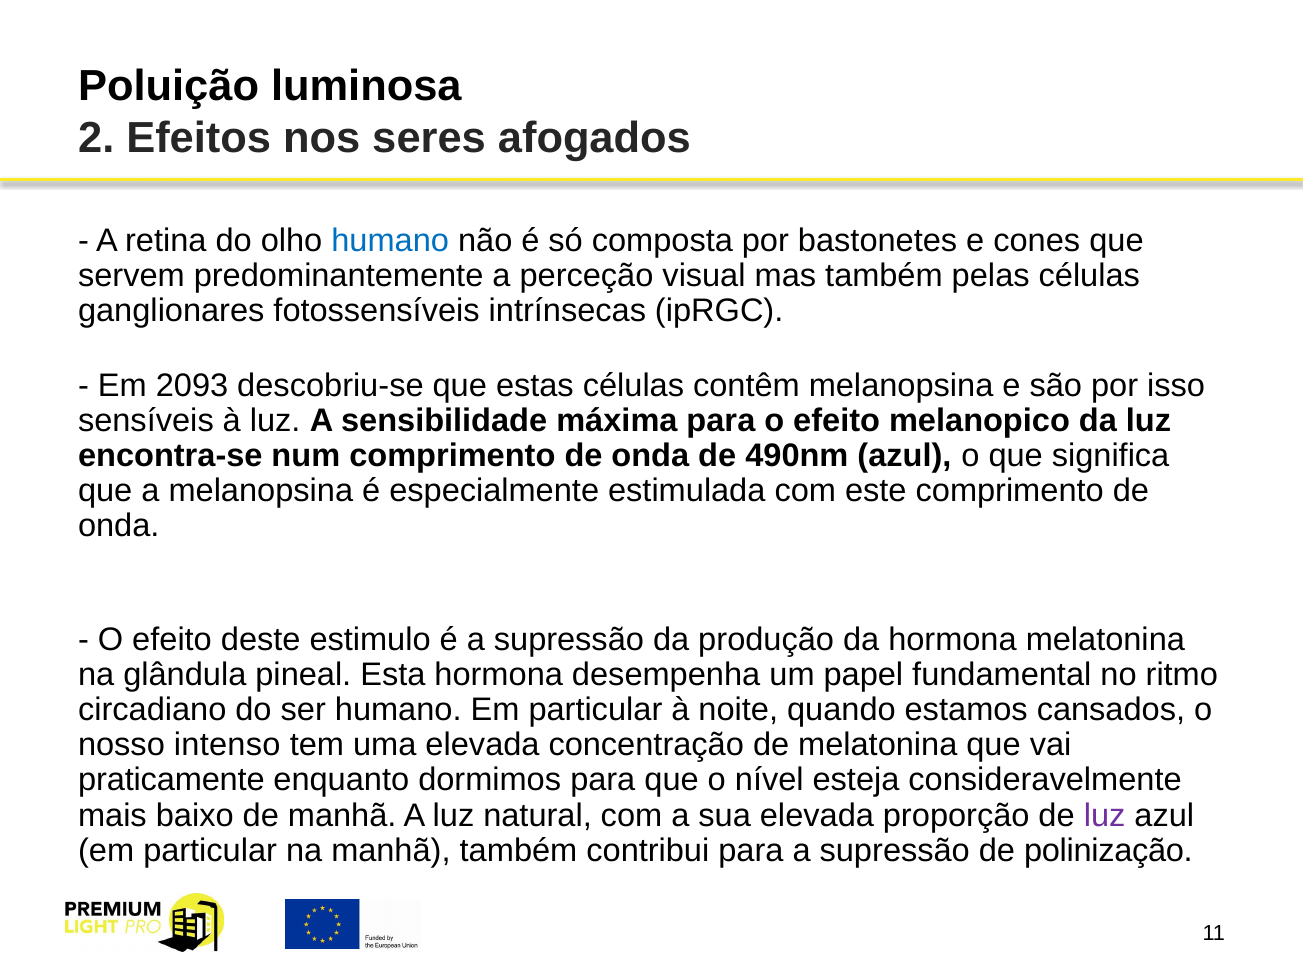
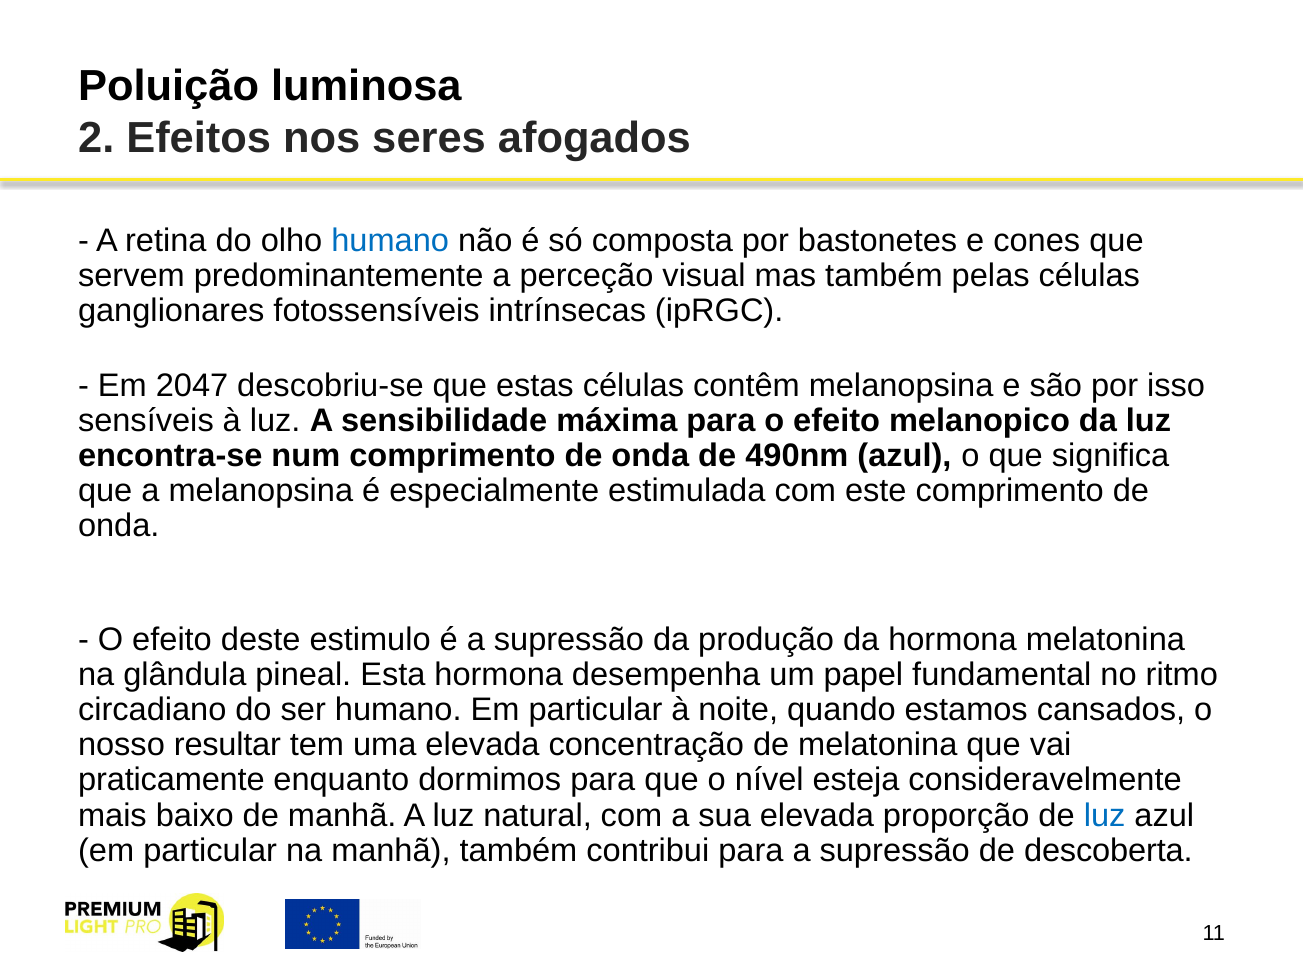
2093: 2093 -> 2047 (192, 386)
intenso: intenso -> resultar (227, 745)
luz colour: purple -> blue (1105, 816)
polinização: polinização -> descoberta (1108, 851)
